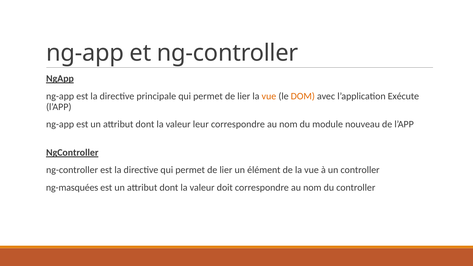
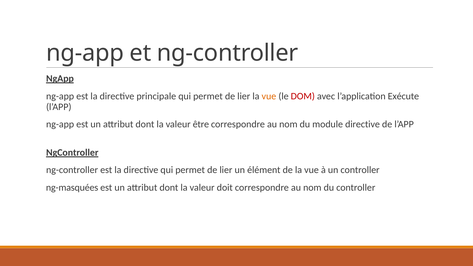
DOM colour: orange -> red (303, 96)
leur: leur -> être (201, 124)
module nouveau: nouveau -> directive (363, 124)
